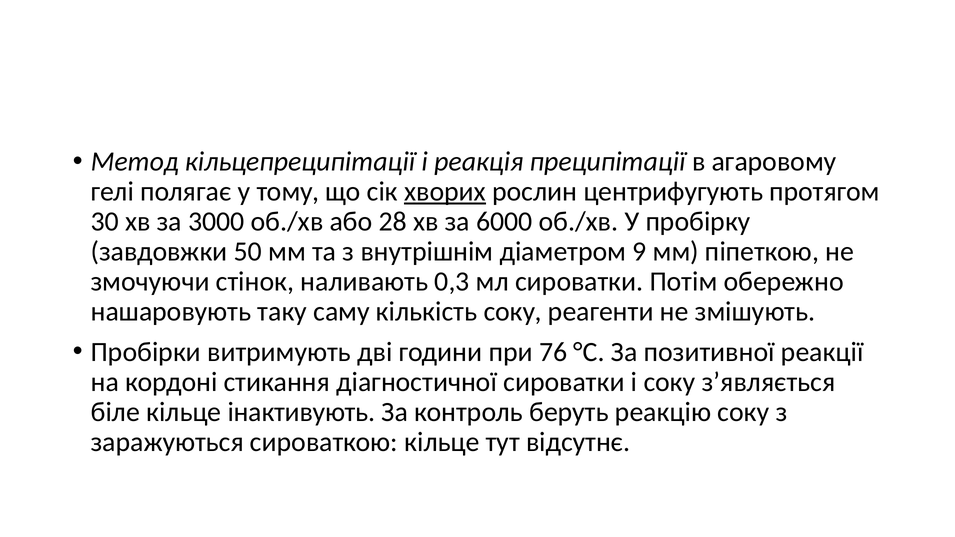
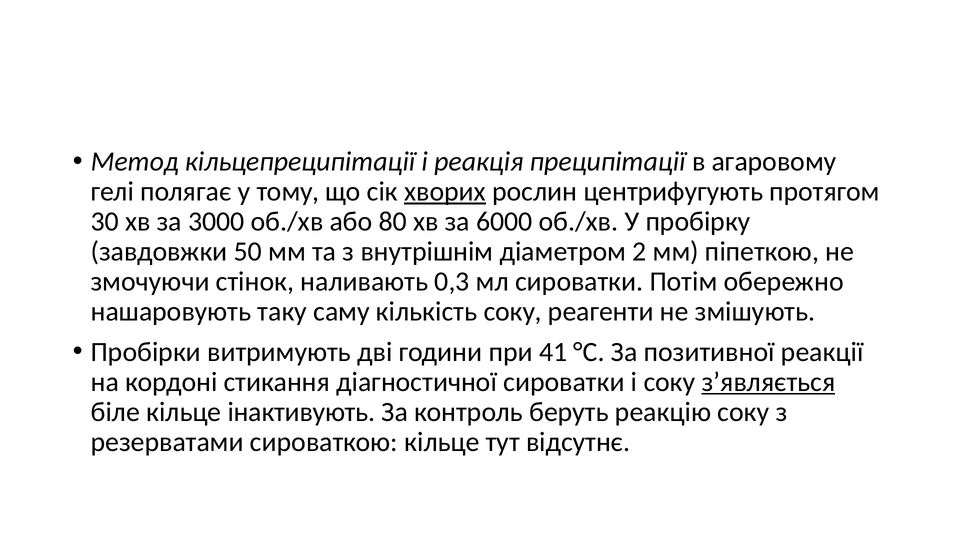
28: 28 -> 80 (393, 222)
9: 9 -> 2 (639, 252)
76: 76 -> 41 (553, 352)
з’являється underline: none -> present (768, 382)
заражуються: заражуються -> резерватами (167, 442)
